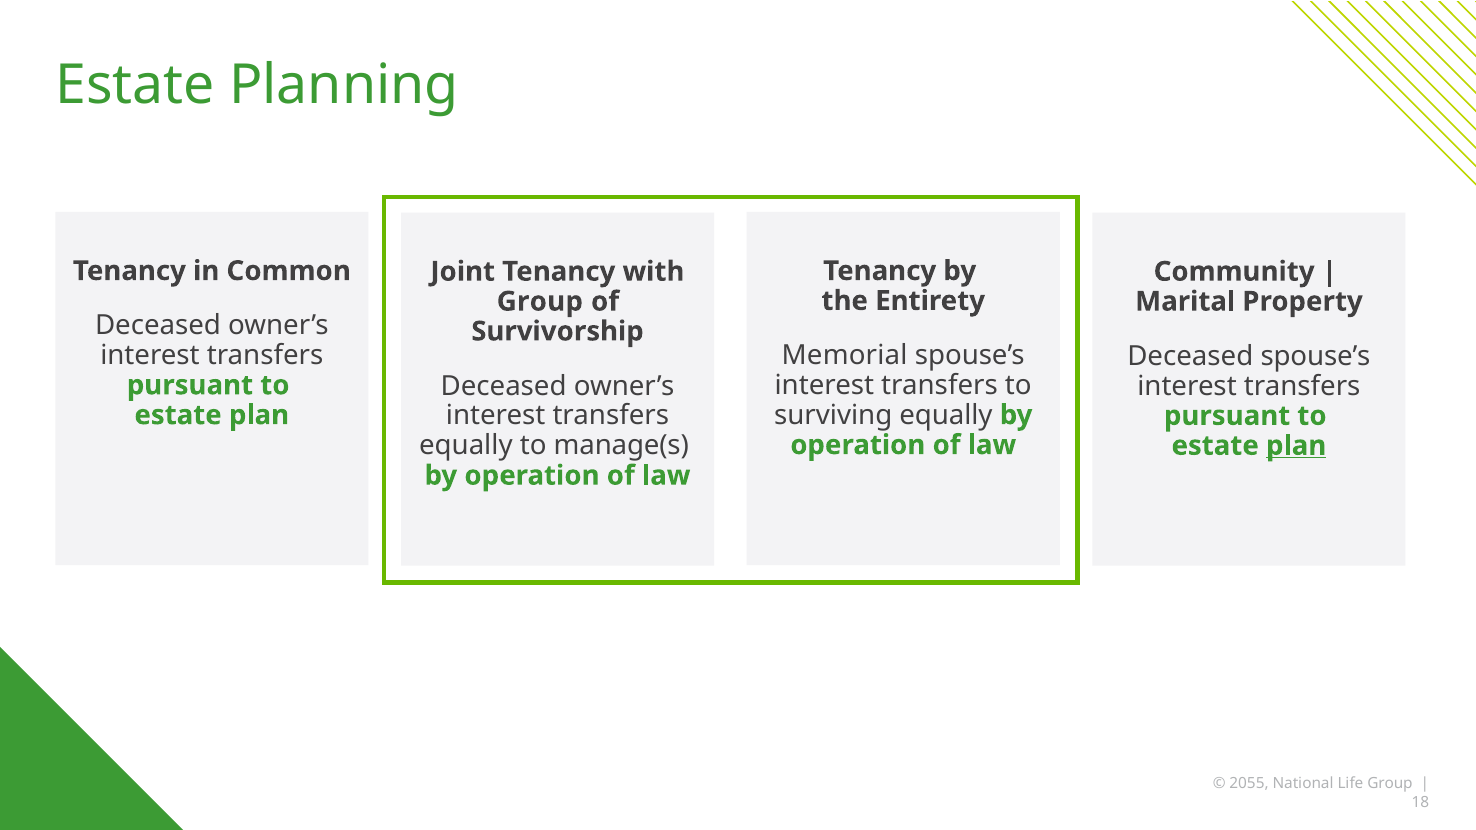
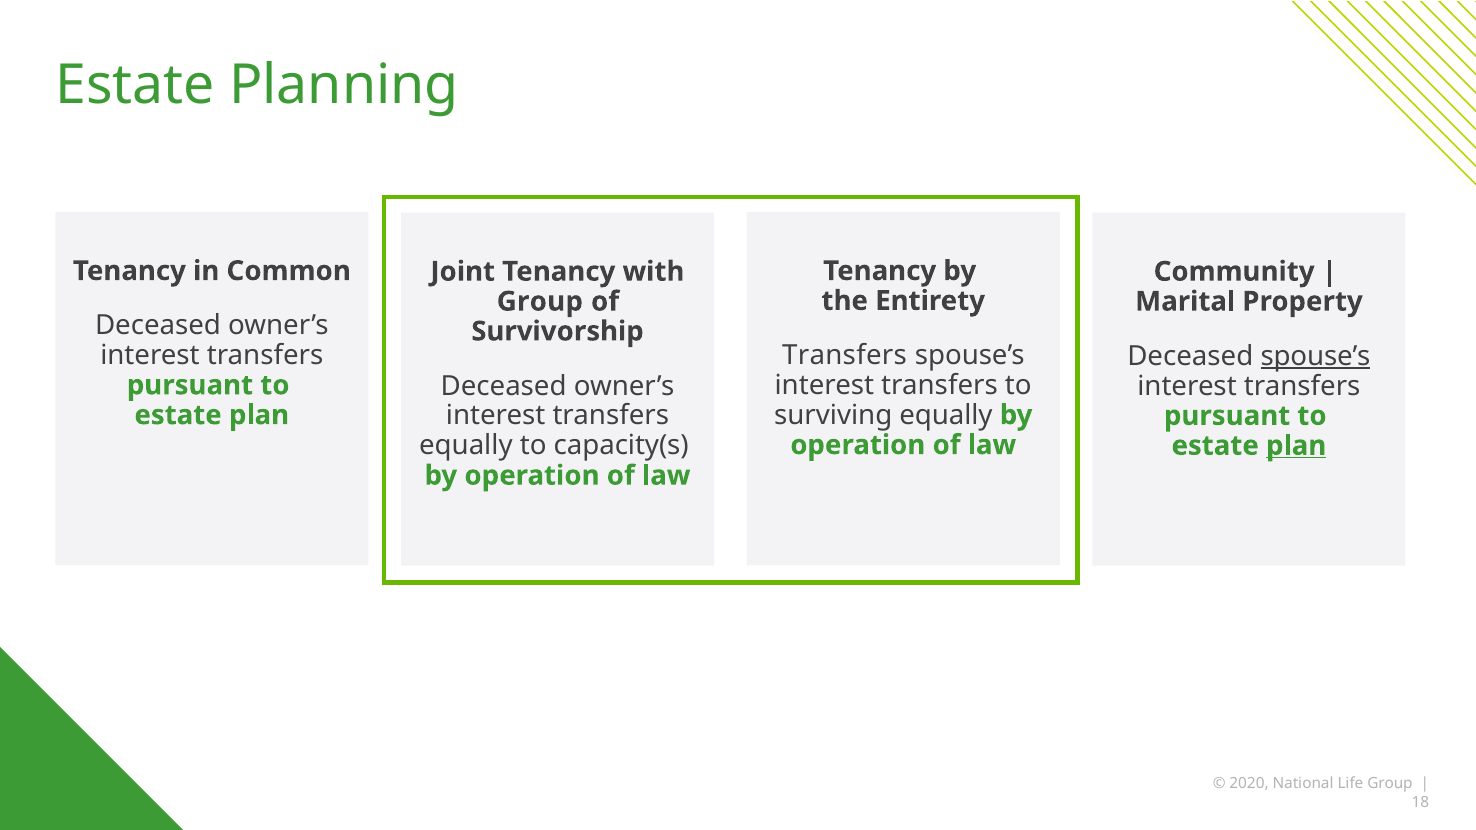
Memorial: Memorial -> Transfers (845, 355)
spouse’s underline: none -> present (1315, 356)
manage(s: manage(s -> capacity(s (621, 446)
2055: 2055 -> 2020 (1249, 784)
